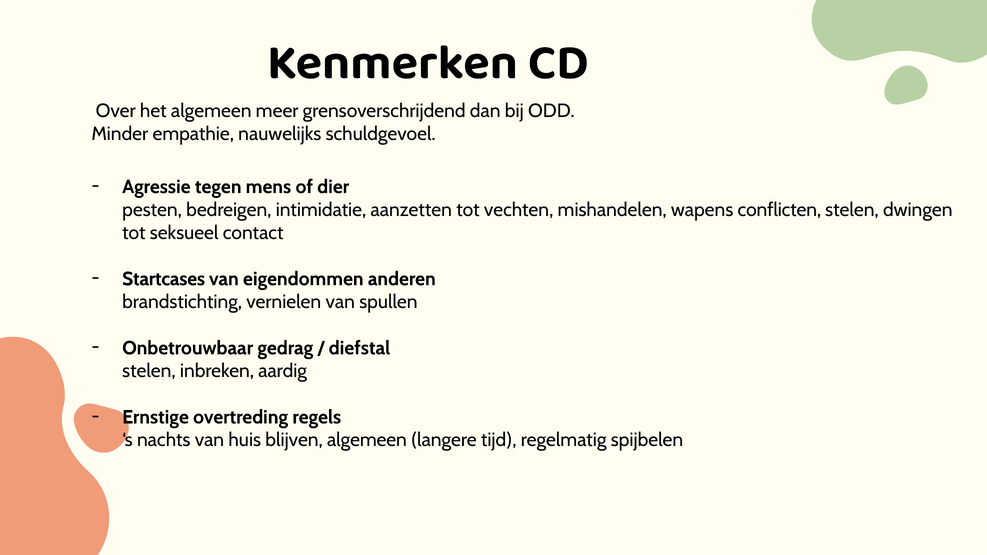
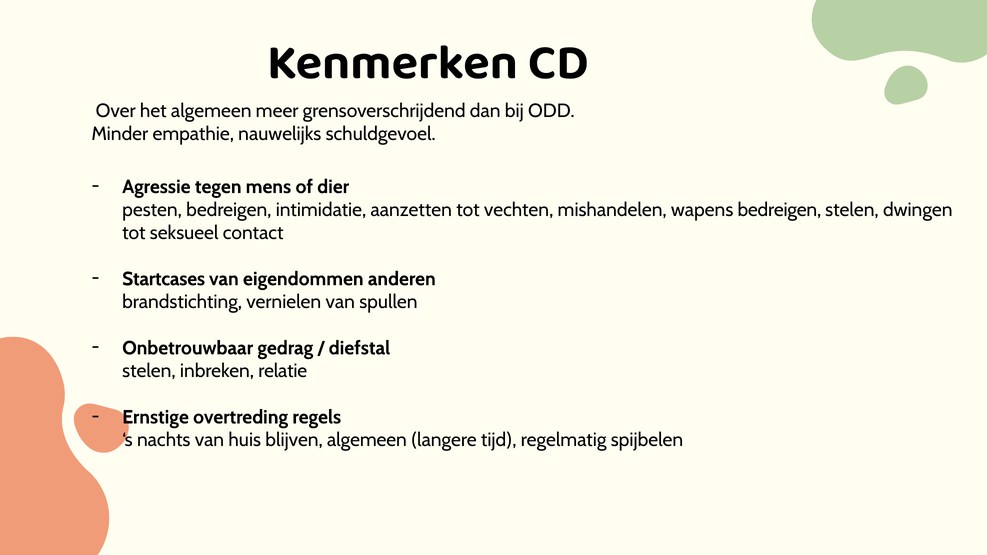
wapens conflicten: conflicten -> bedreigen (779, 210)
aardig: aardig -> relatie (283, 371)
